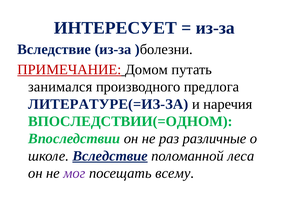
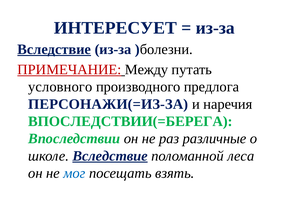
Вследствие underline: none -> present (54, 50)
Домом: Домом -> Между (147, 70)
занимался: занимался -> условного (60, 87)
ЛИТЕРАТУРЕ(=ИЗ-ЗА: ЛИТЕРАТУРЕ(=ИЗ-ЗА -> ПЕРСОНАЖИ(=ИЗ-ЗА (108, 104)
ВПОСЛЕДСТВИИ(=ОДНОМ: ВПОСЛЕДСТВИИ(=ОДНОМ -> ВПОСЛЕДСТВИИ(=БЕРЕГА (130, 122)
мог colour: purple -> blue (74, 174)
всему: всему -> взять (175, 174)
